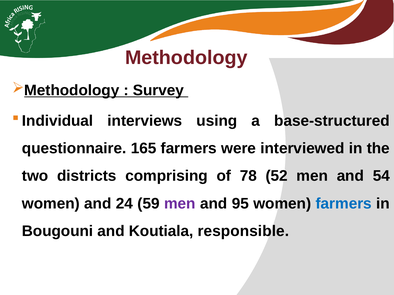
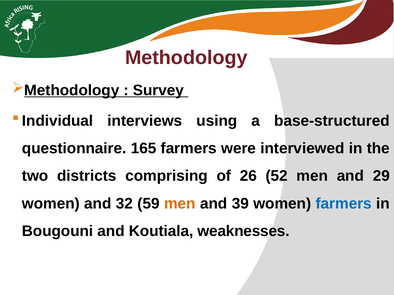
78: 78 -> 26 (248, 176)
54: 54 -> 29 (381, 176)
24: 24 -> 32 (124, 204)
men colour: purple -> orange (180, 204)
95: 95 -> 39 (240, 204)
responsible: responsible -> weaknesses (243, 231)
